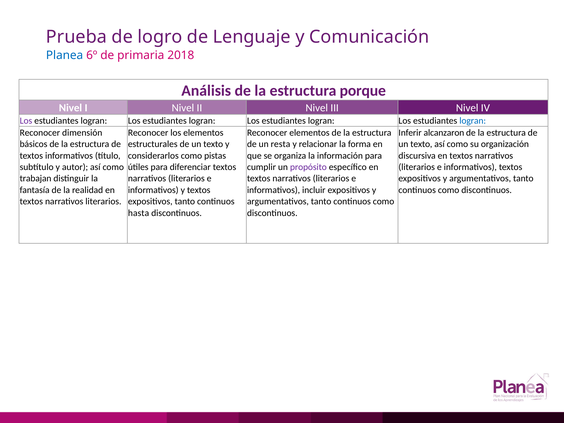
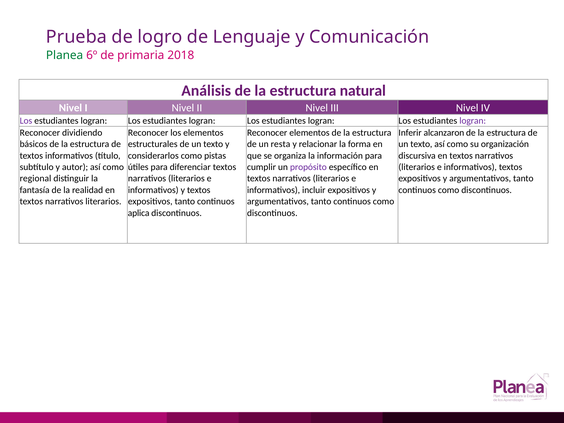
Planea colour: blue -> green (65, 55)
porque: porque -> natural (363, 91)
logran colour: blue -> purple (473, 121)
dimensión: dimensión -> dividiendo (82, 133)
trabajan: trabajan -> regional (35, 179)
hasta: hasta -> aplica (139, 213)
